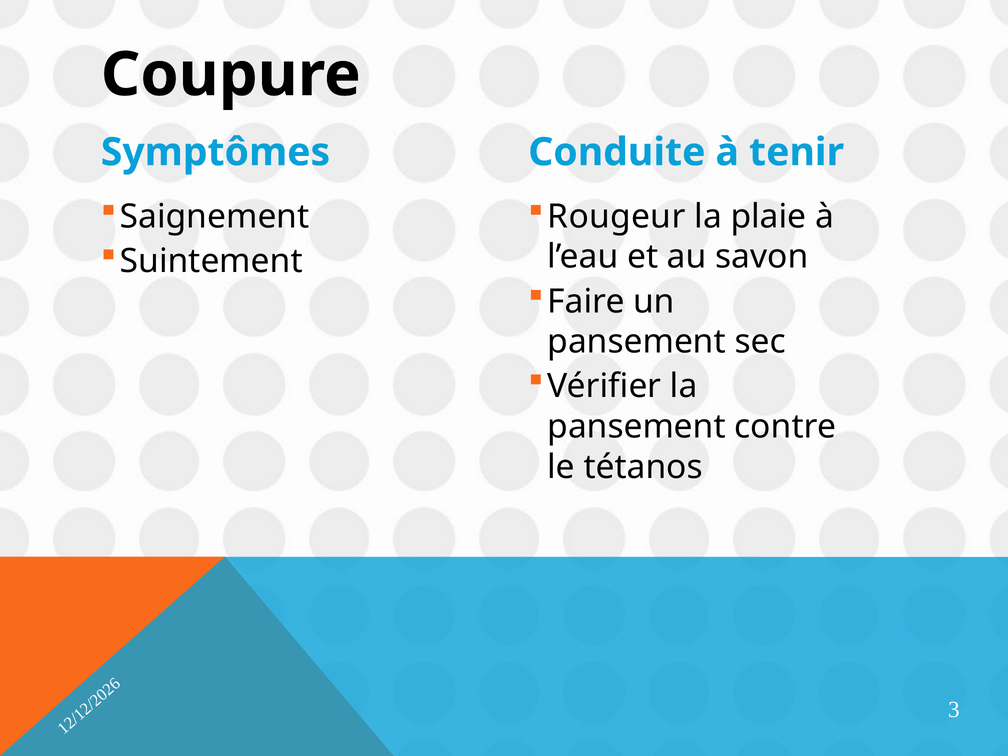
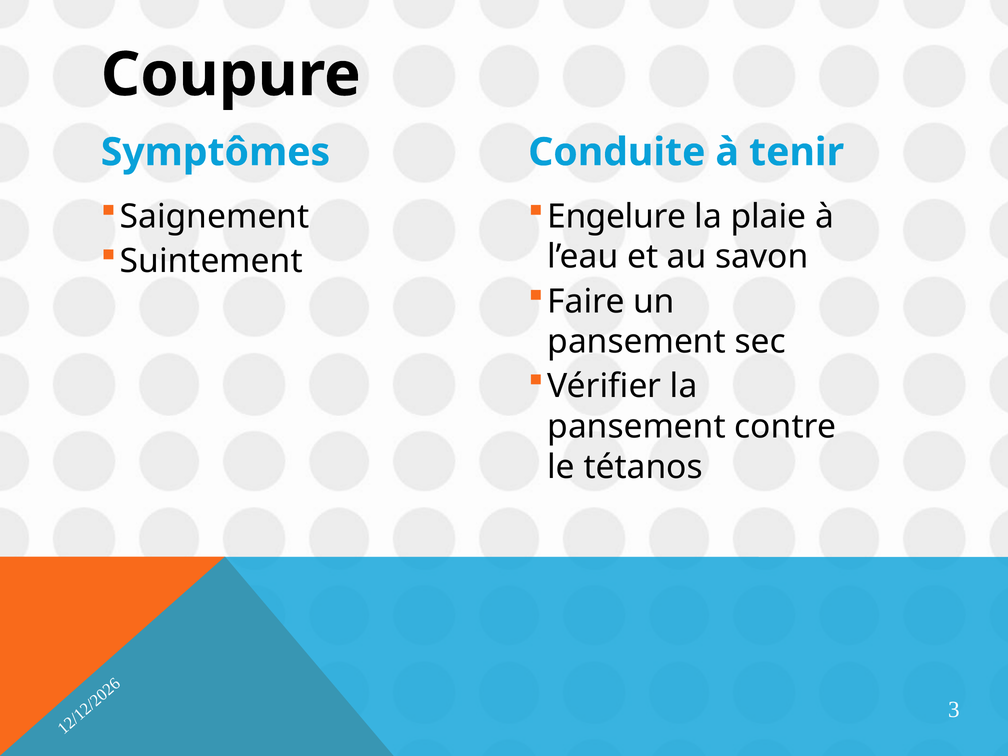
Rougeur: Rougeur -> Engelure (617, 217)
